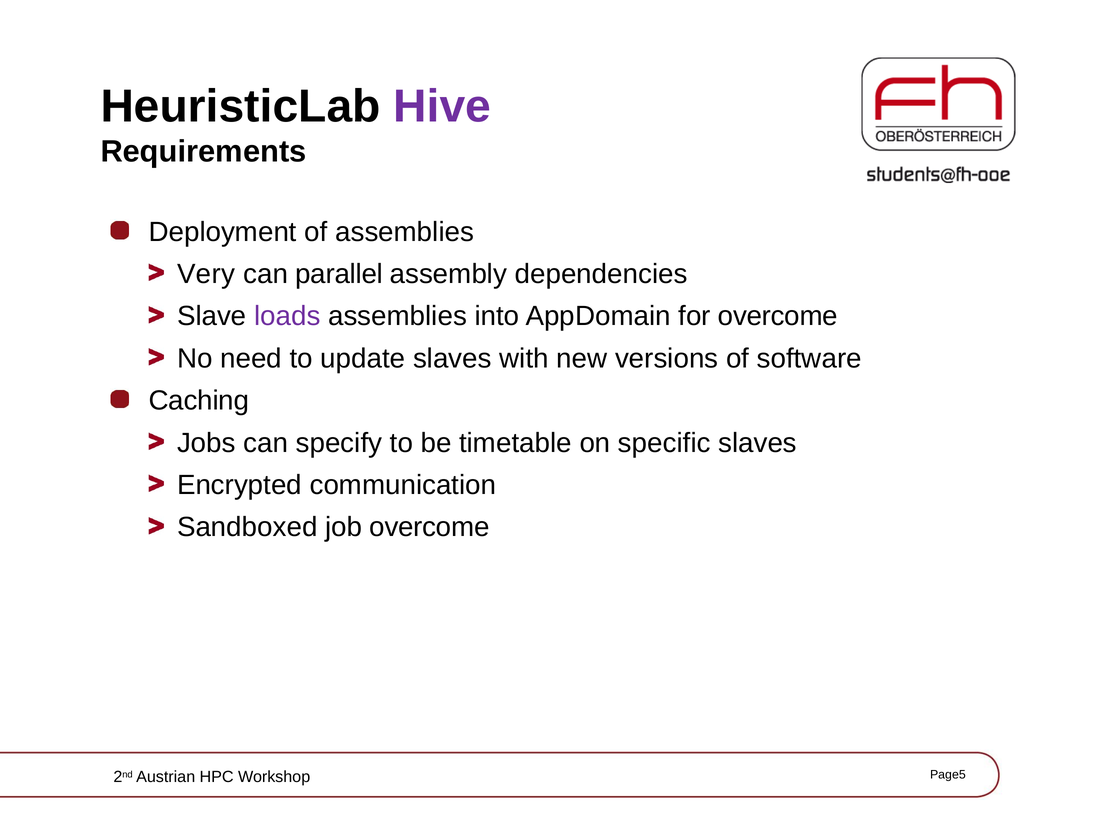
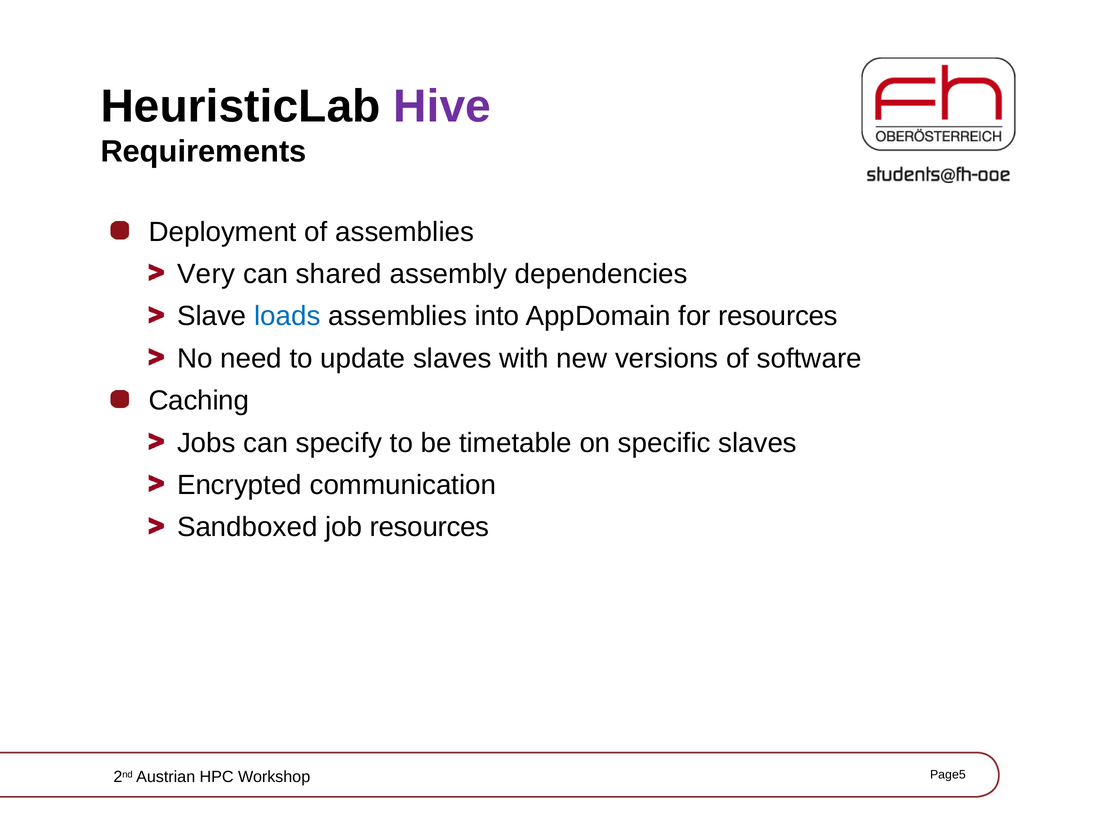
parallel: parallel -> shared (339, 274)
loads colour: purple -> blue (287, 316)
for overcome: overcome -> resources (778, 316)
job overcome: overcome -> resources (429, 527)
